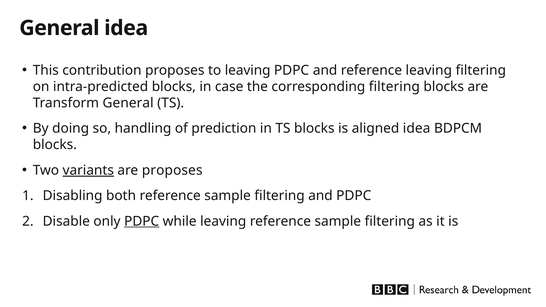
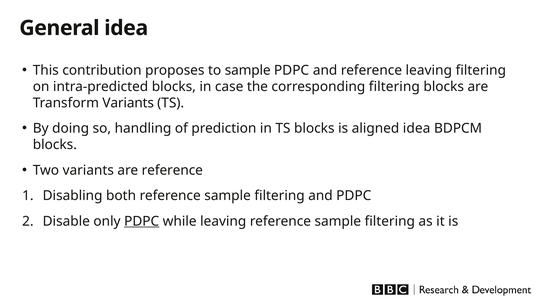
to leaving: leaving -> sample (248, 70)
Transform General: General -> Variants (128, 103)
variants underline: present -> none (88, 170)
are proposes: proposes -> reference (172, 170)
